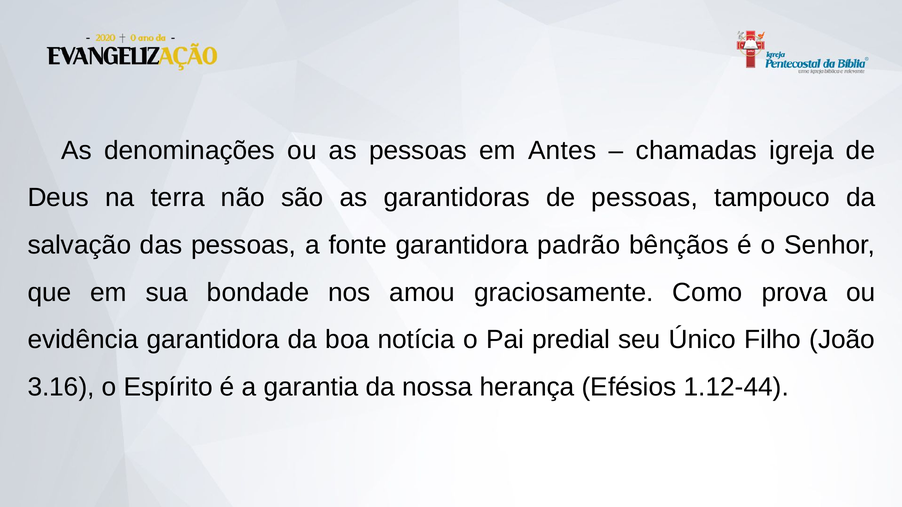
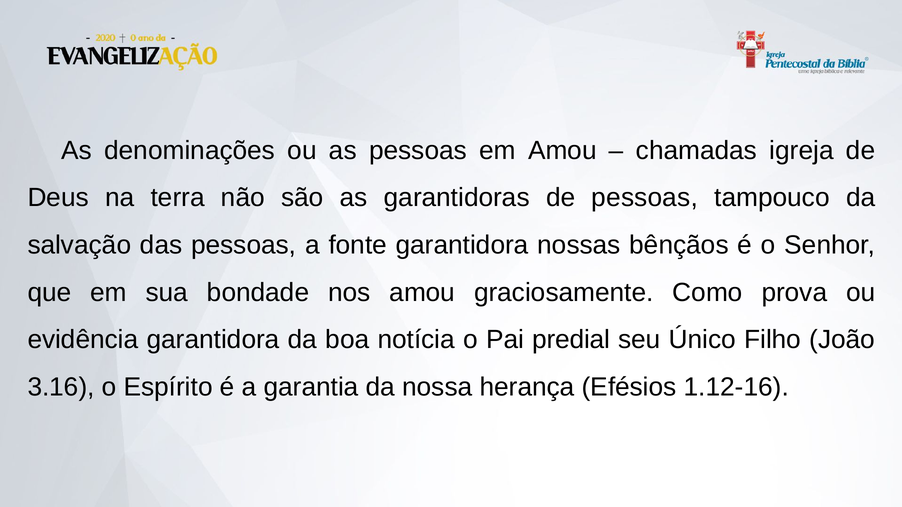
em Antes: Antes -> Amou (562, 151)
padrão: padrão -> nossas (579, 245)
1.12-44: 1.12-44 -> 1.12-16 (736, 387)
